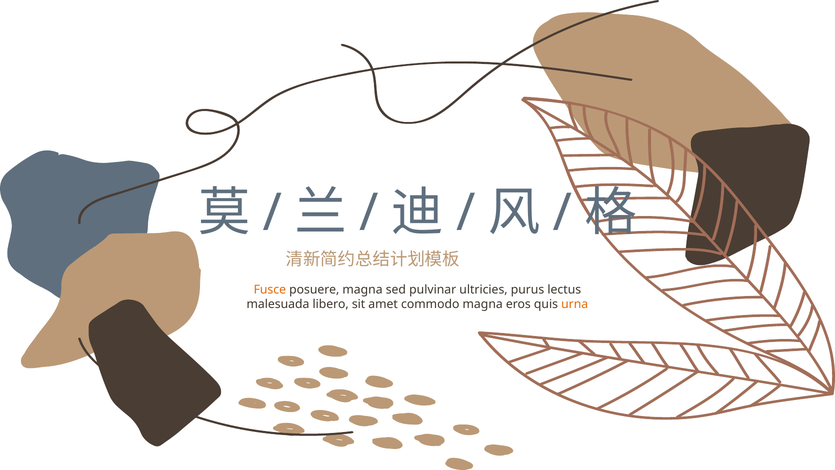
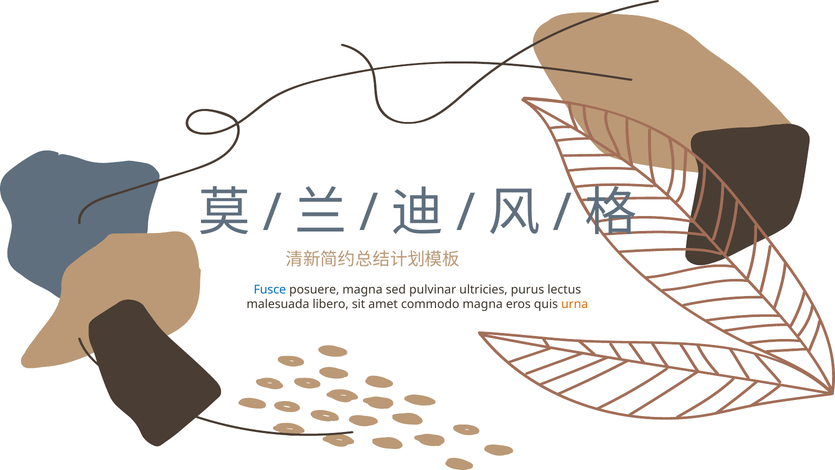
Fusce colour: orange -> blue (270, 289)
